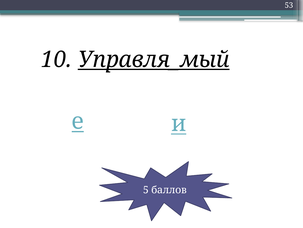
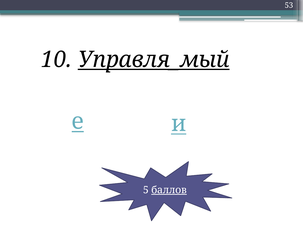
баллов underline: none -> present (169, 189)
